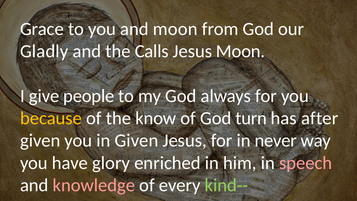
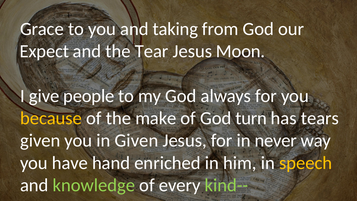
and moon: moon -> taking (175, 29)
Gladly: Gladly -> Expect (44, 51)
Calls: Calls -> Tear (152, 51)
know: know -> make (156, 118)
after: after -> tears (320, 118)
glory: glory -> hand (111, 163)
speech colour: pink -> yellow (306, 163)
knowledge colour: pink -> light green (94, 185)
